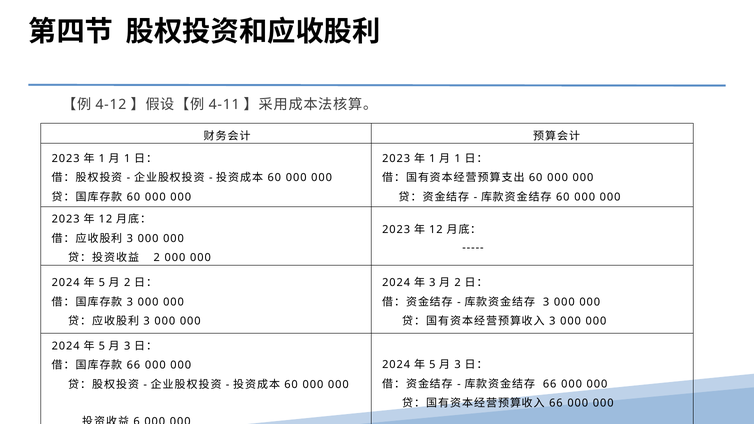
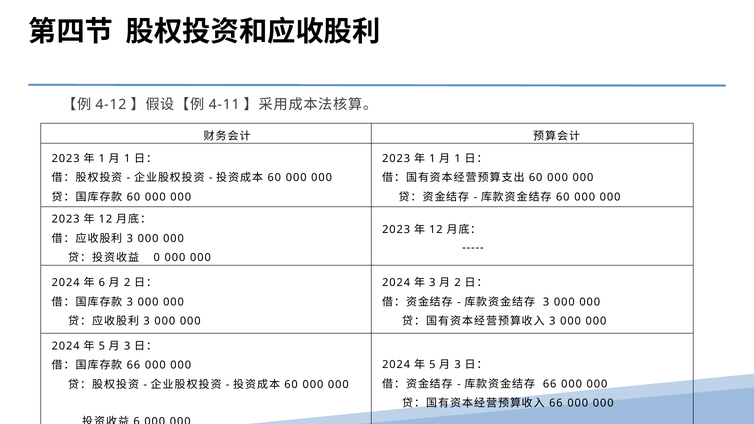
2: 2 -> 0 (157, 258)
5: 5 -> 6 (102, 283)
